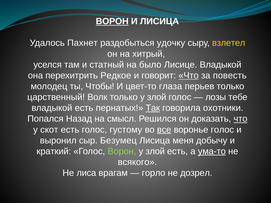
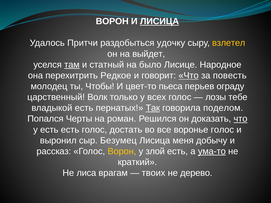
ВОРОН underline: present -> none (112, 21)
ЛИСИЦА underline: none -> present (160, 21)
Пахнет: Пахнет -> Притчи (82, 43)
хитрый: хитрый -> выйдет (149, 54)
там underline: none -> present (72, 65)
Лисице Владыкой: Владыкой -> Народное (221, 65)
глаза: глаза -> пьеса (171, 86)
перьев только: только -> ограду (230, 86)
только у злой: злой -> всех (157, 97)
охотники: охотники -> поделом (223, 108)
Назад: Назад -> Черты (79, 119)
смысл: смысл -> роман (122, 119)
у скот: скот -> есть (49, 130)
густому: густому -> достать (126, 130)
все underline: present -> none (164, 130)
краткий: краткий -> рассказ (54, 151)
Ворон colour: light green -> yellow (122, 151)
всякого: всякого -> краткий (137, 162)
горло: горло -> твоих (154, 173)
дозрел: дозрел -> дерево (196, 173)
